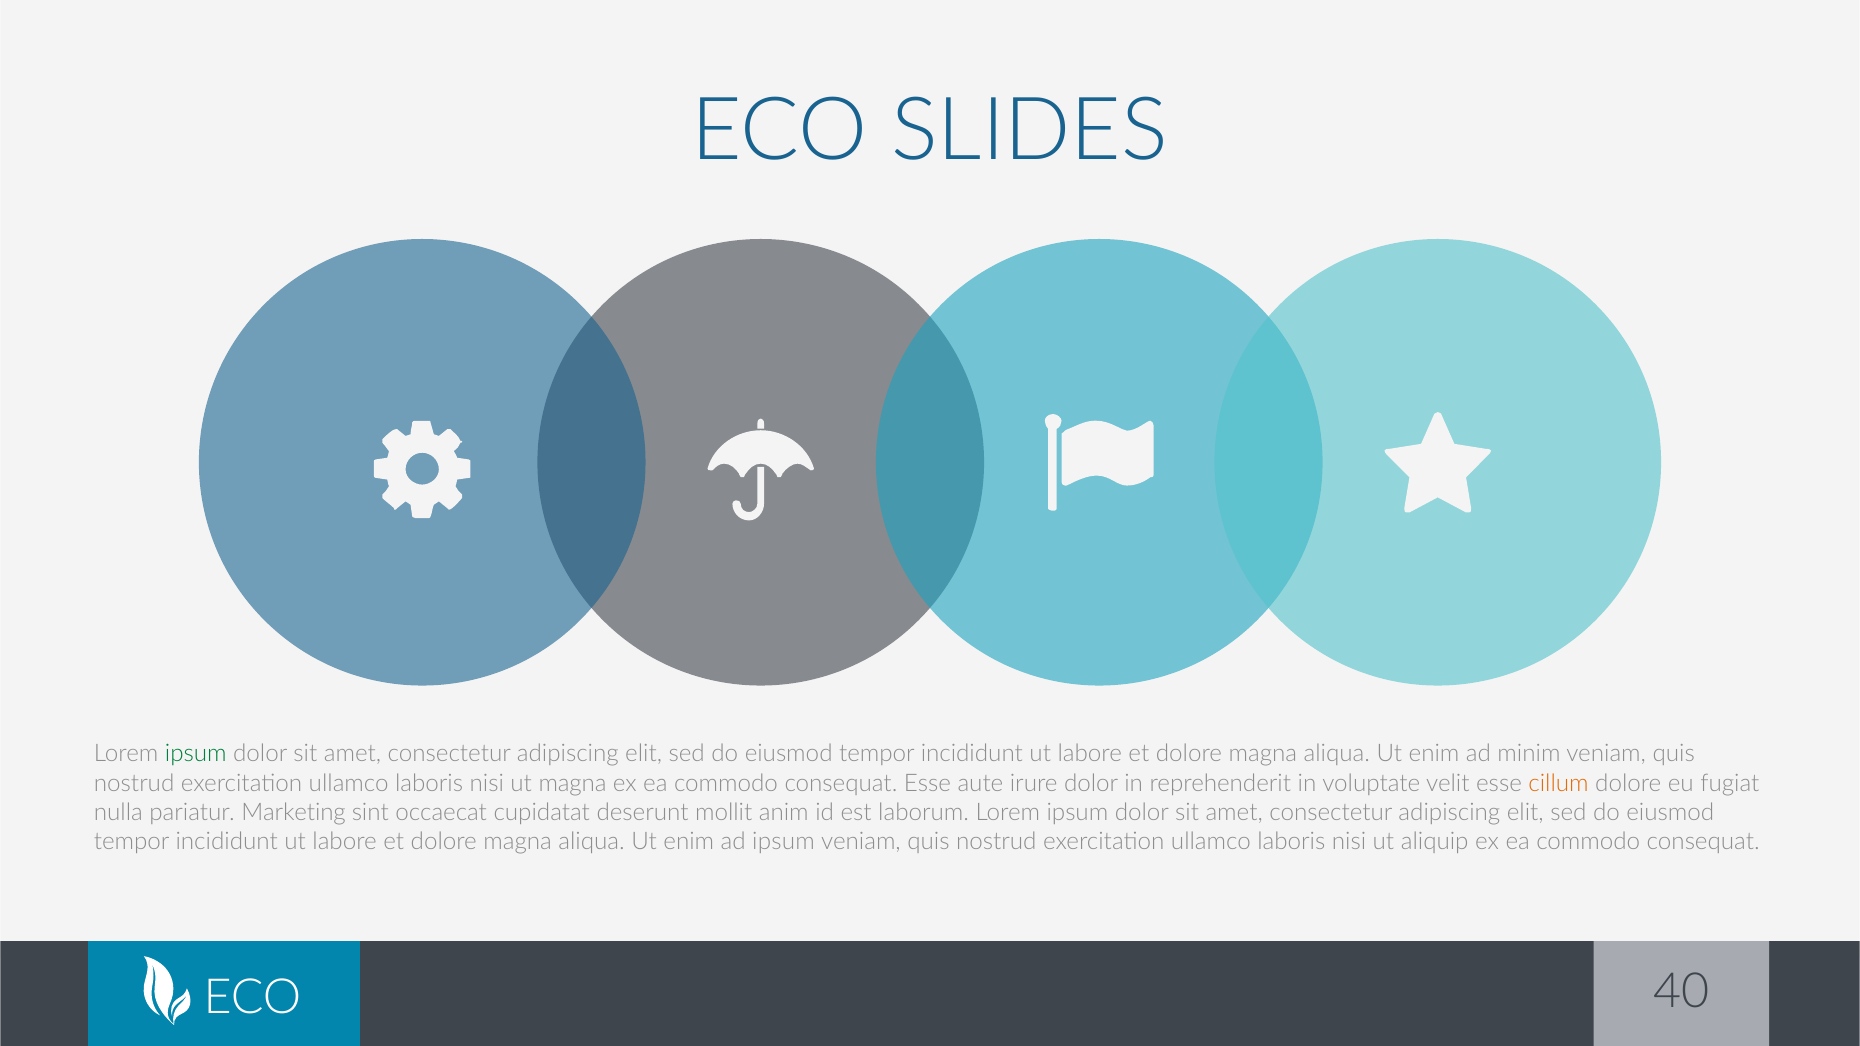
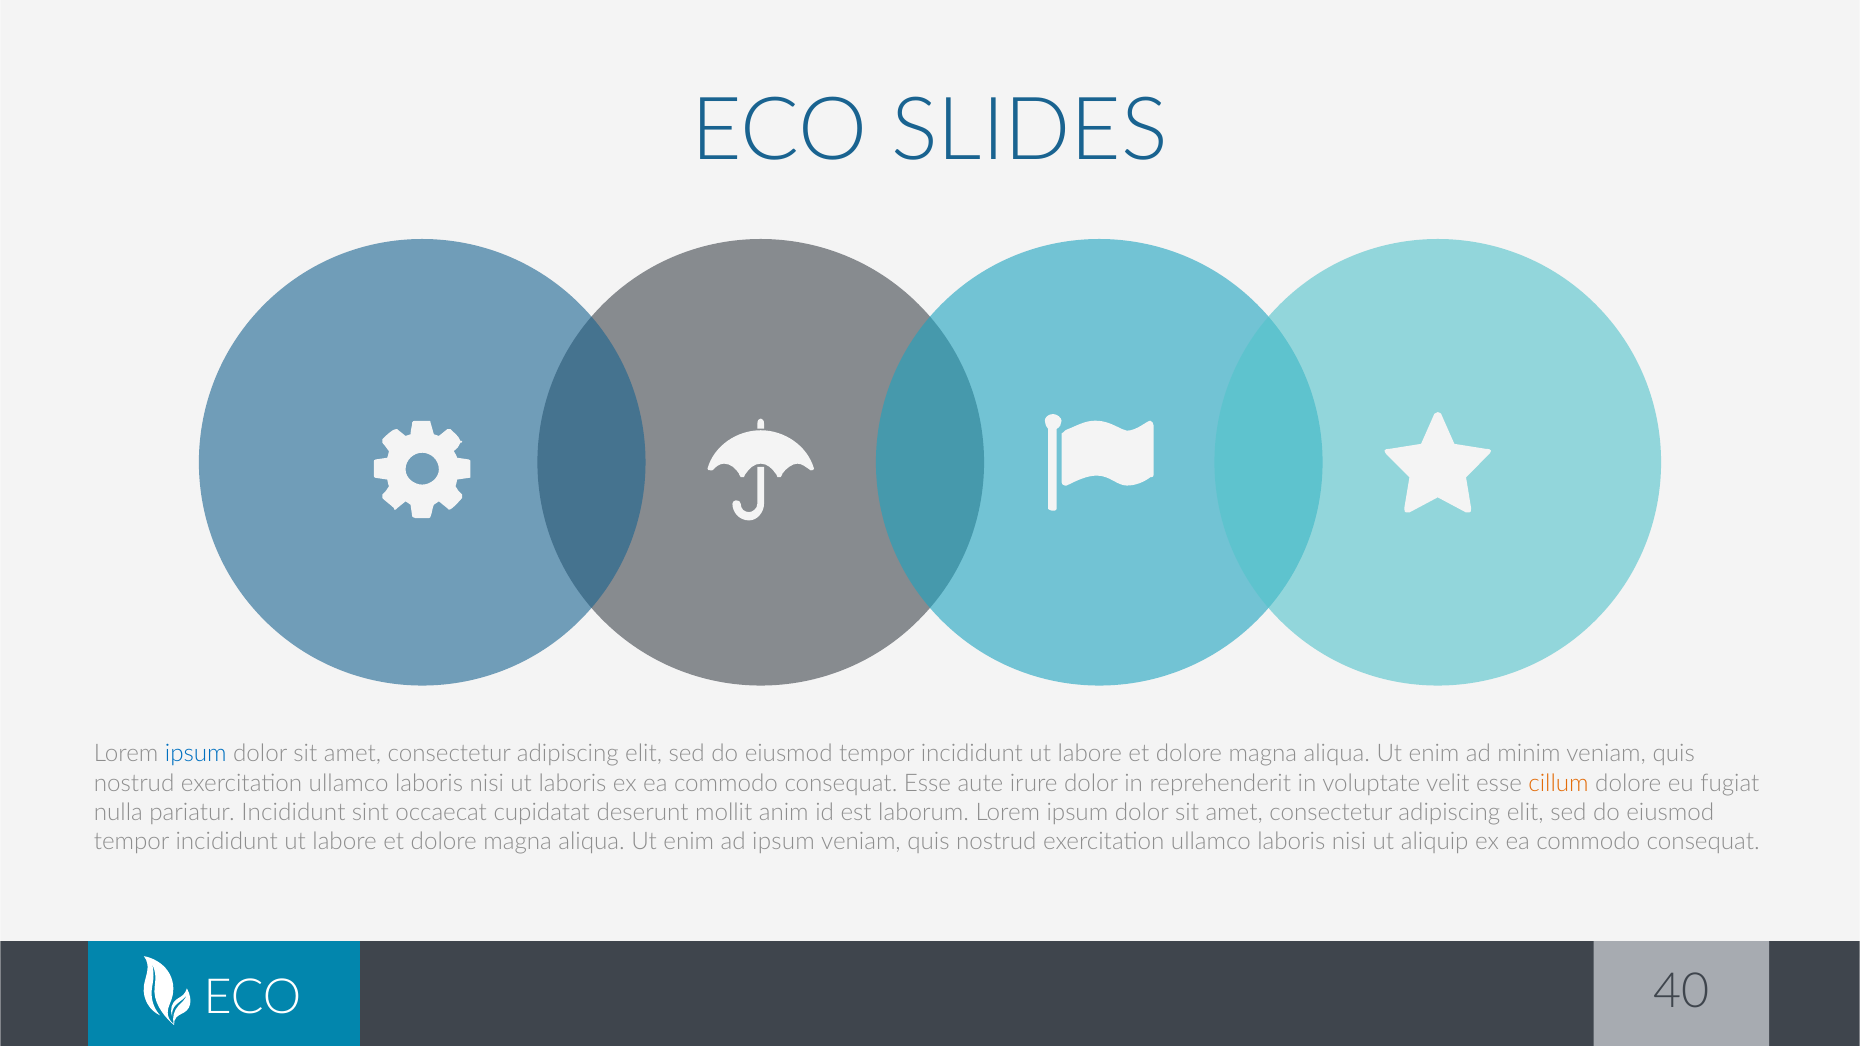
ipsum colour: green -> blue (196, 754)
ut magna: magna -> laboris (572, 783)
pariatur Marketing: Marketing -> Incididunt (293, 812)
